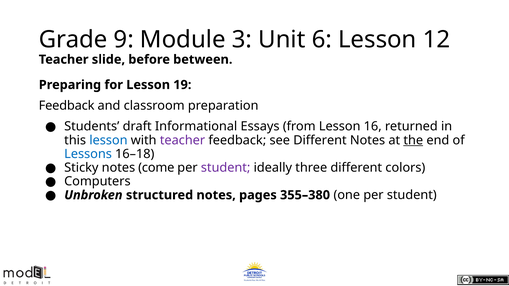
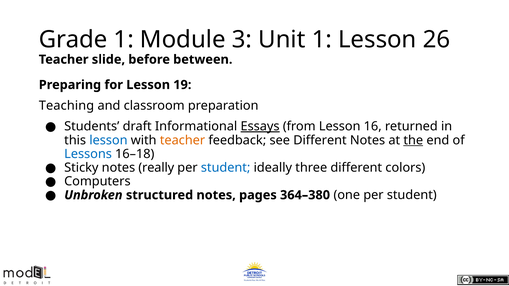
Grade 9: 9 -> 1 (124, 40)
Unit 6: 6 -> 1 (322, 40)
12: 12 -> 26 (436, 40)
Feedback: Feedback -> Teaching (66, 106)
Essays underline: none -> present (260, 127)
teacher colour: purple -> orange (182, 140)
come: come -> really (156, 168)
student colour: purple -> blue (226, 168)
355–380: 355–380 -> 364–380 (305, 195)
